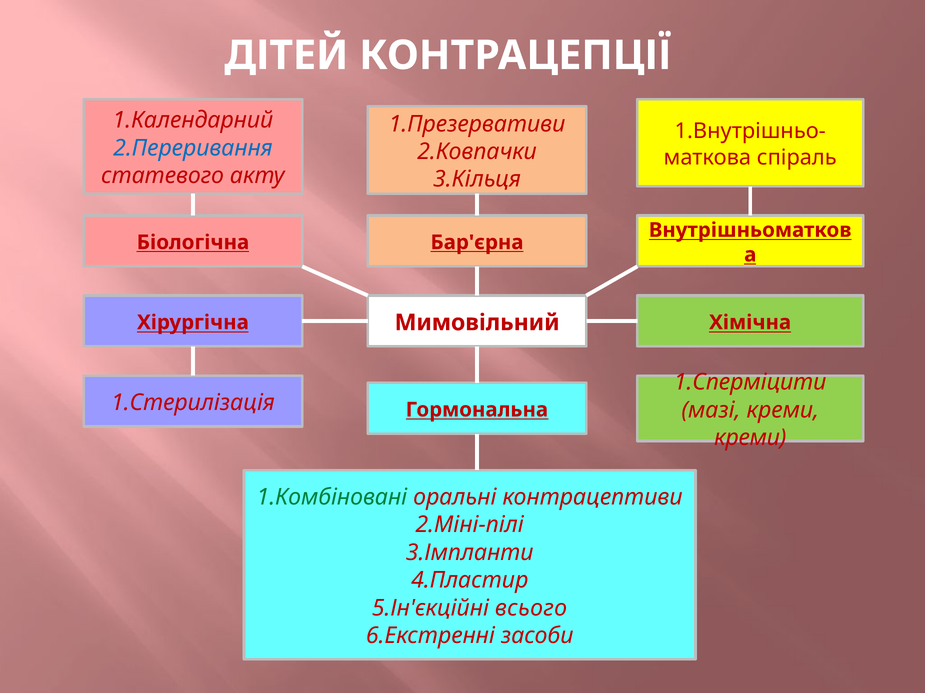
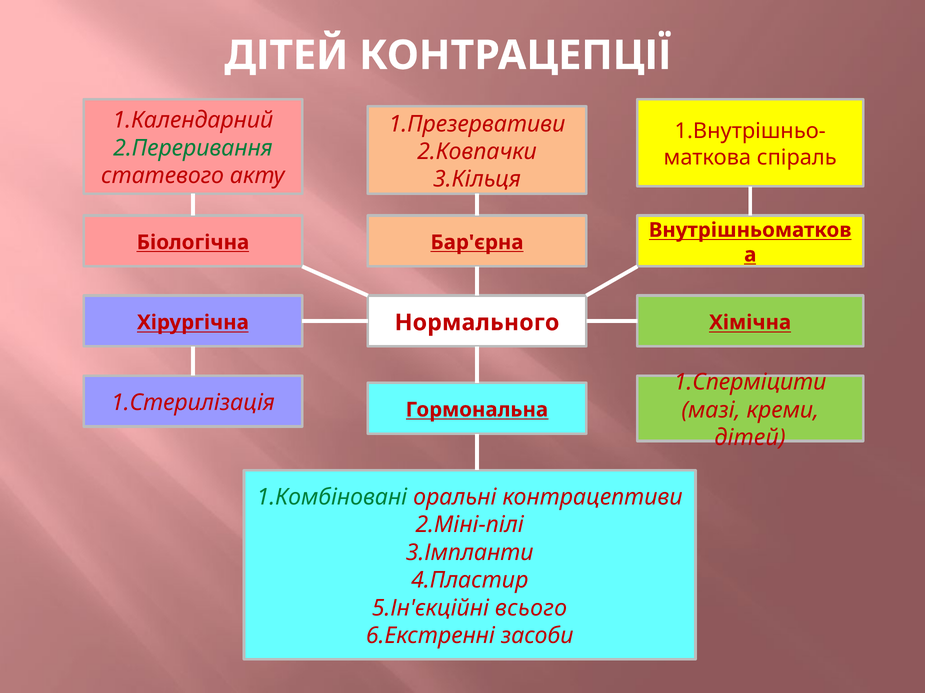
2.Переривання colour: blue -> green (193, 148)
Мимовільний: Мимовільний -> Нормального (477, 323)
креми: креми -> дітей (750, 438)
